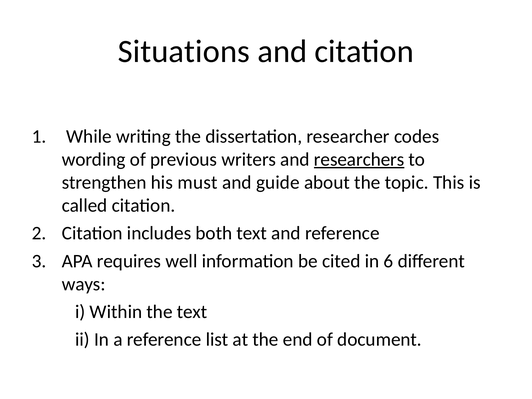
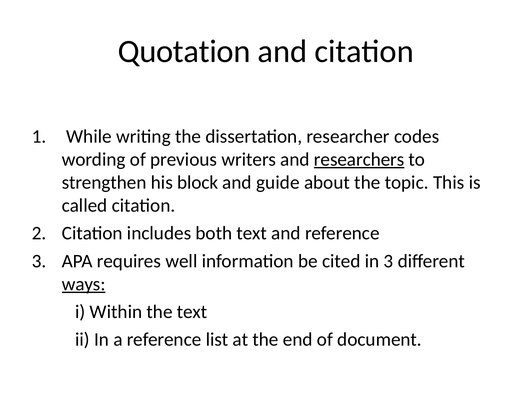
Situations: Situations -> Quotation (184, 51)
must: must -> block (198, 182)
in 6: 6 -> 3 (389, 261)
ways underline: none -> present (84, 284)
